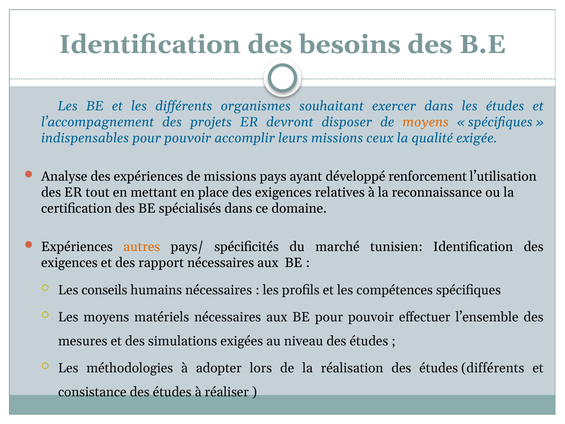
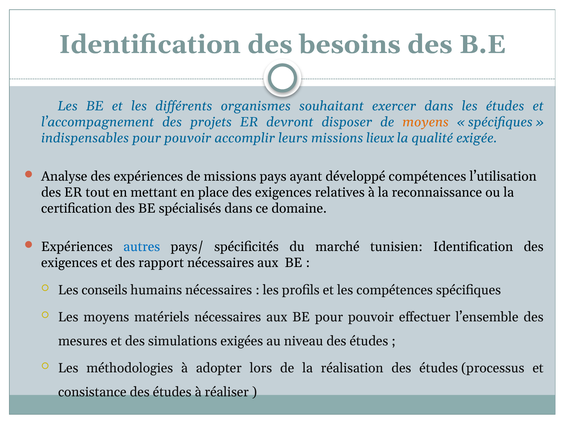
ceux: ceux -> lieux (380, 138)
développé renforcement: renforcement -> compétences (427, 176)
autres colour: orange -> blue (142, 247)
études différents: différents -> processus (493, 368)
